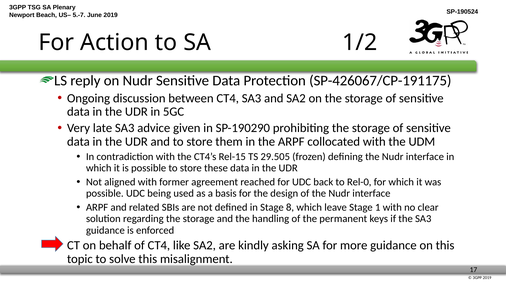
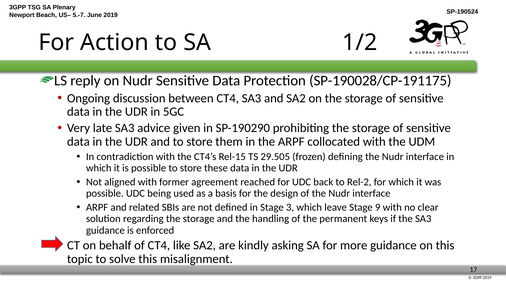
SP-426067/CP-191175: SP-426067/CP-191175 -> SP-190028/CP-191175 (380, 81)
Rel-0: Rel-0 -> Rel-2 (359, 183)
8: 8 -> 3 (290, 208)
1: 1 -> 9 (378, 208)
